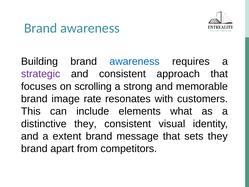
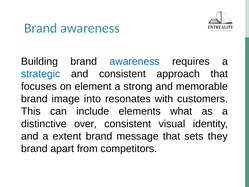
strategic colour: purple -> blue (41, 74)
scrolling: scrolling -> element (93, 86)
rate: rate -> into (92, 99)
distinctive they: they -> over (85, 124)
